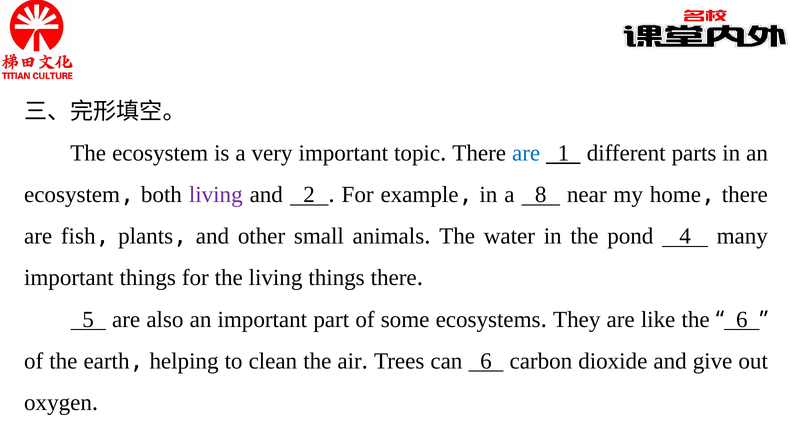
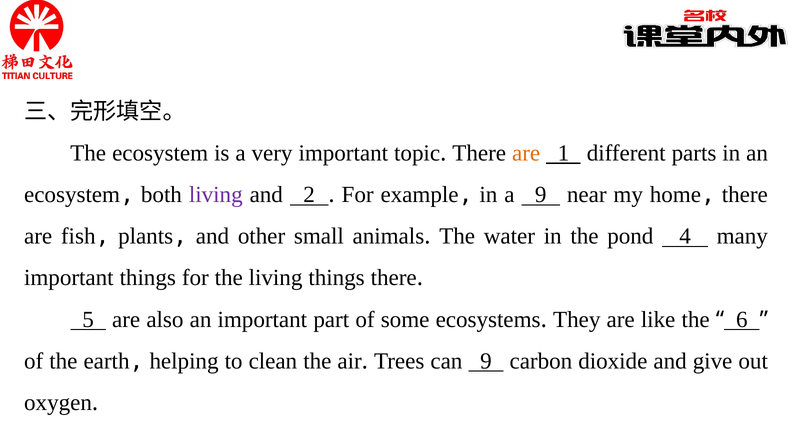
are colour: blue -> orange (526, 153)
a 8: 8 -> 9 (541, 195)
can 6: 6 -> 9 (486, 361)
